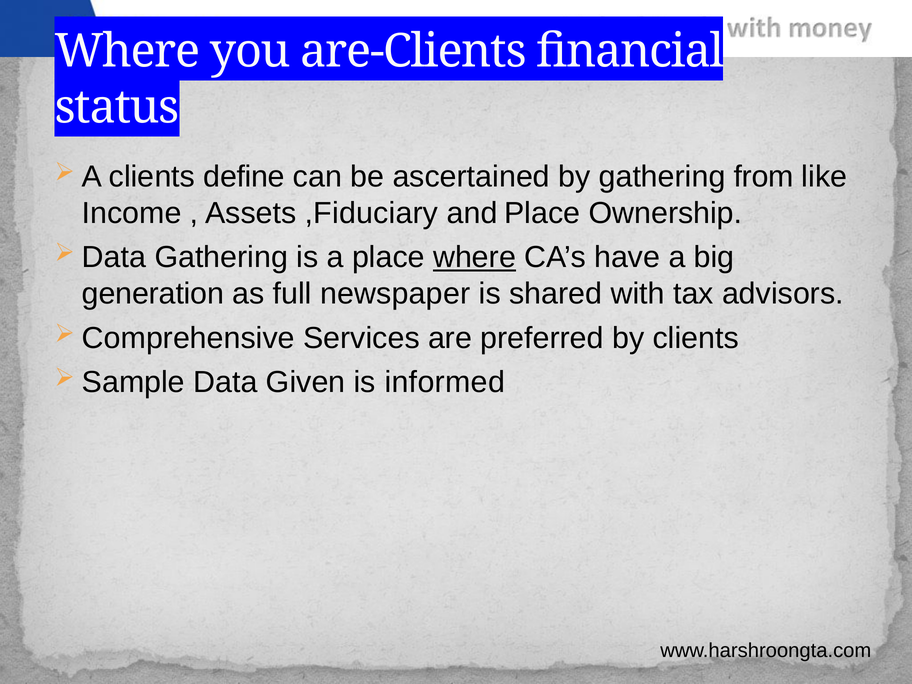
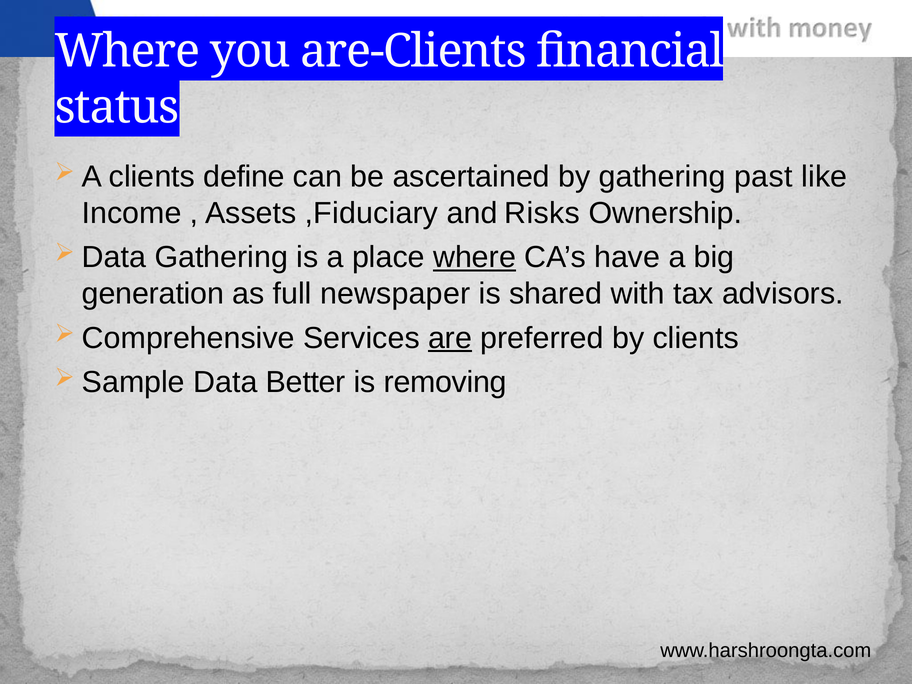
from: from -> past (763, 177)
and Place: Place -> Risks (542, 213)
are underline: none -> present (450, 338)
Given: Given -> Better (306, 382)
informed: informed -> removing (445, 382)
